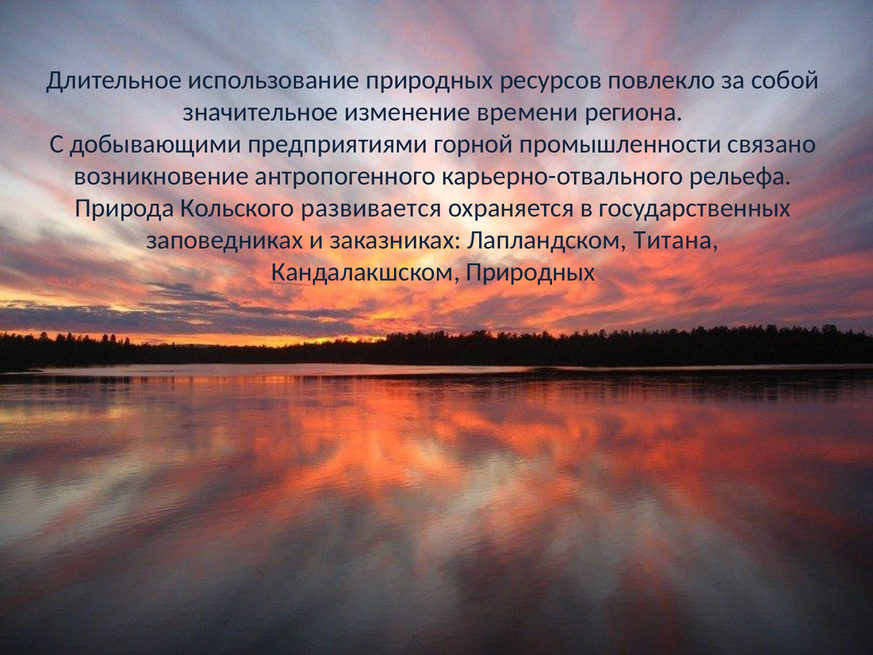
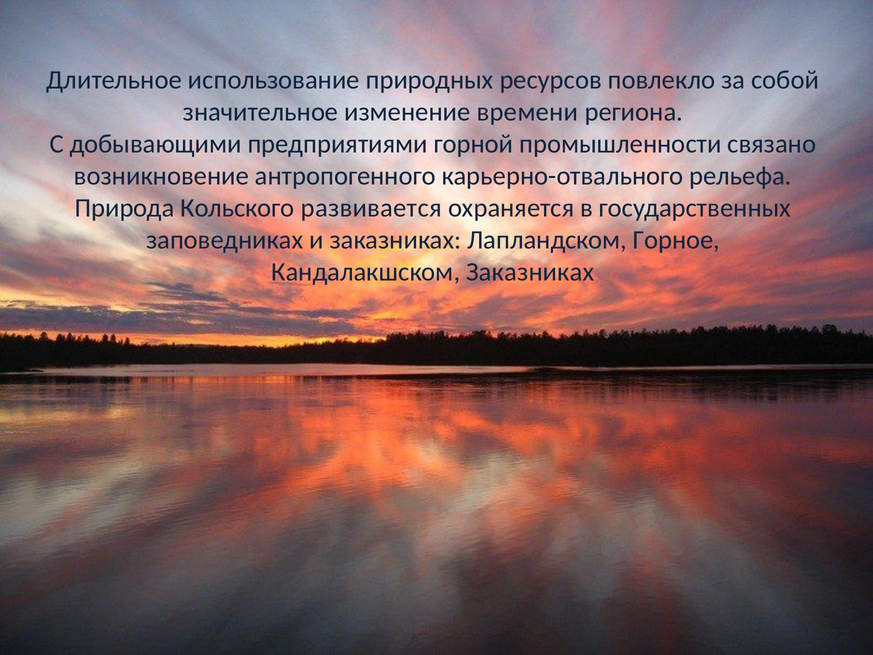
Титана: Титана -> Горное (676, 240)
Кандалакшском Природных: Природных -> Заказниках (530, 272)
